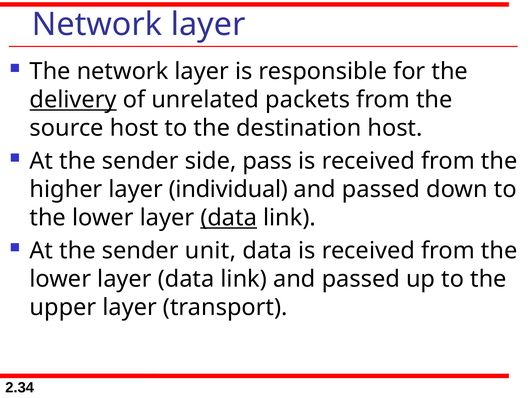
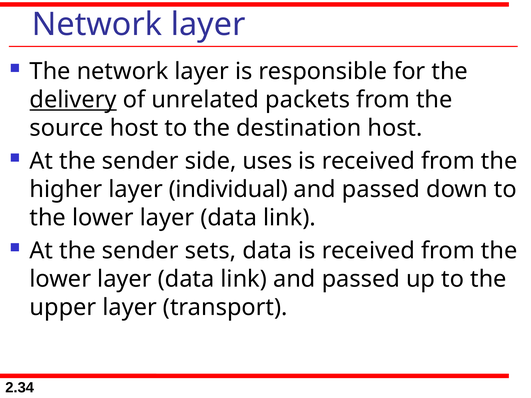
pass: pass -> uses (267, 161)
data underline: present -> none (229, 218)
unit: unit -> sets (211, 251)
